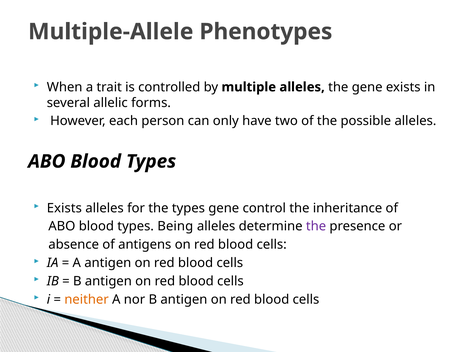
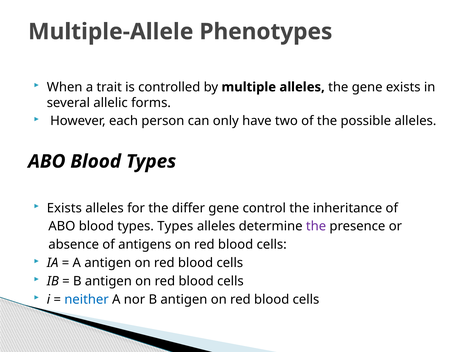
the types: types -> differ (188, 208)
types Being: Being -> Types (175, 226)
neither colour: orange -> blue (87, 299)
